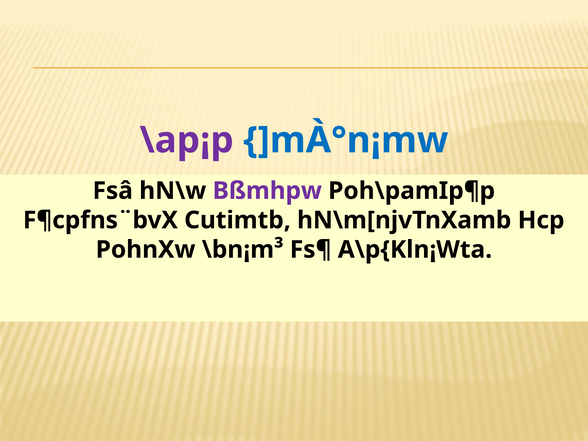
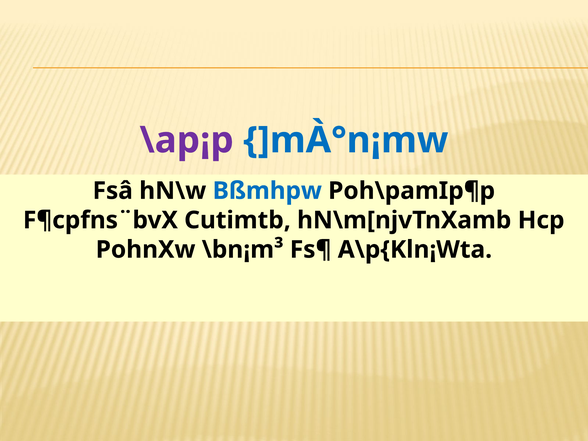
Bßmhpw colour: purple -> blue (267, 191)
